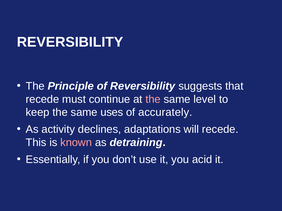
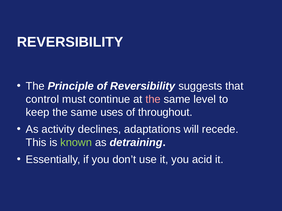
recede: recede -> control (42, 99)
accurately: accurately -> throughout (165, 113)
known colour: pink -> light green (76, 143)
